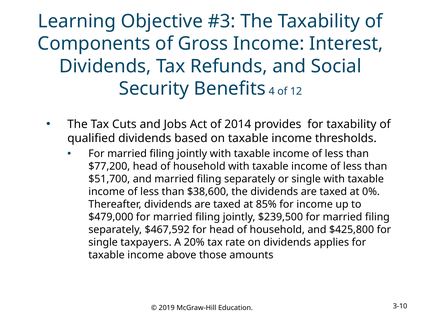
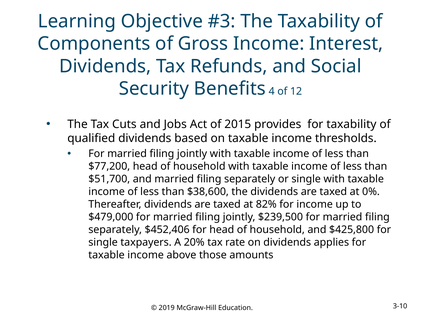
2014: 2014 -> 2015 (238, 124)
85%: 85% -> 82% (266, 204)
$467,592: $467,592 -> $452,406 (167, 229)
